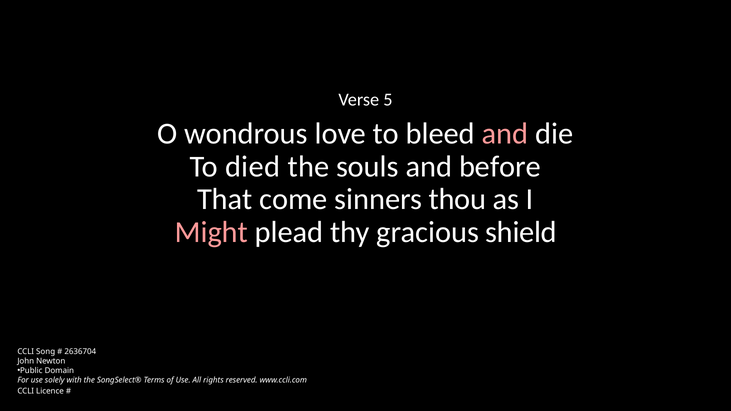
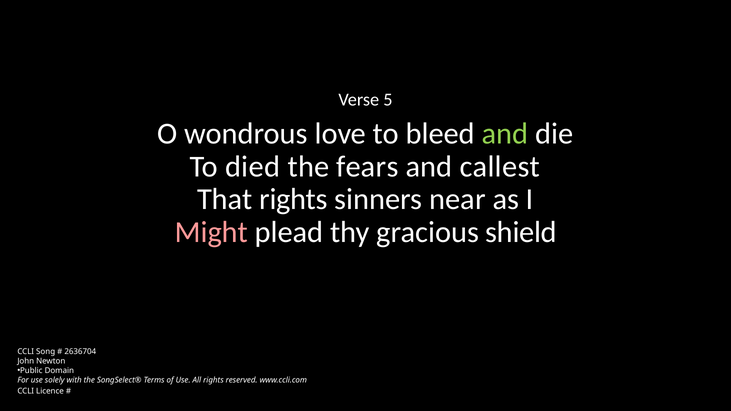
and colour: pink -> light green (505, 134)
souls: souls -> fears (367, 167)
before: before -> callest (500, 167)
That come: come -> rights (293, 199)
thou: thou -> near (457, 199)
